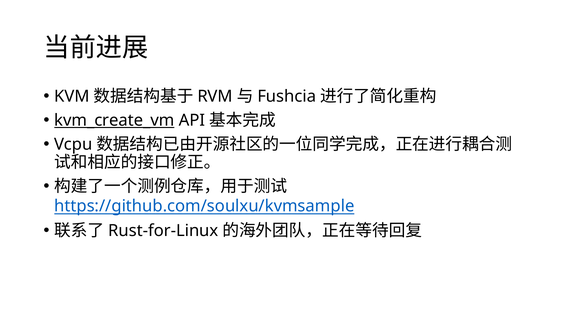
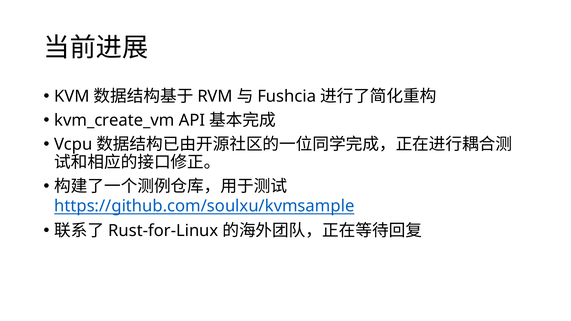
kvm_create_vm underline: present -> none (114, 120)
